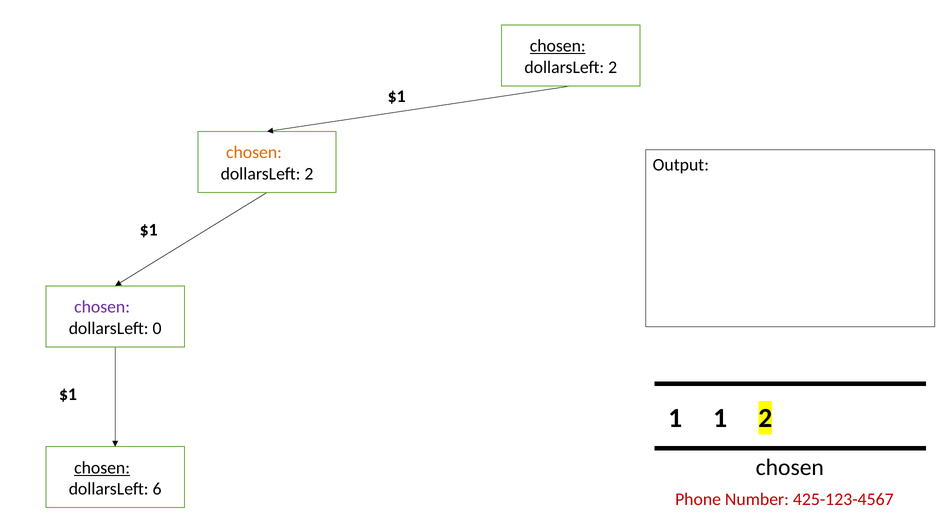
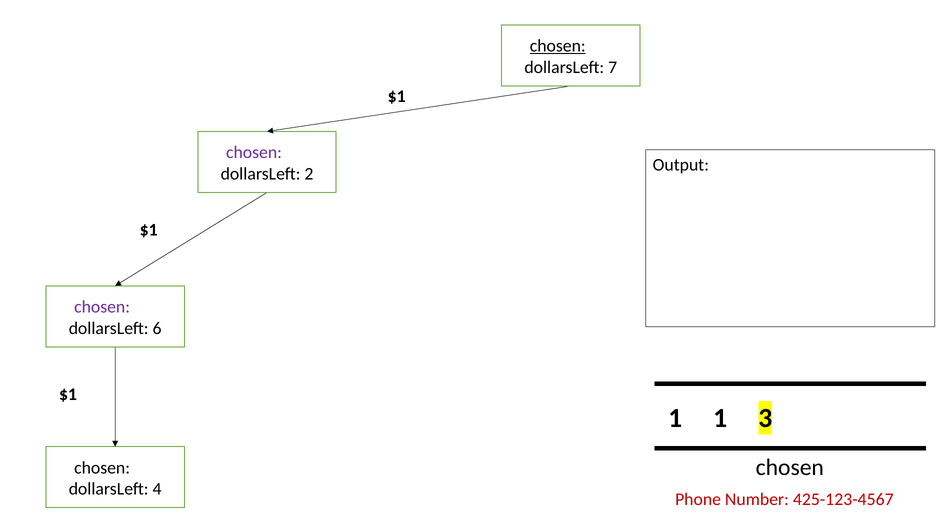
2: 2 -> 7 (613, 67)
chosen colour: orange -> purple (254, 153)
0: 0 -> 6 (157, 328)
1 2: 2 -> 3 (765, 418)
chosen underline: present -> none (102, 468)
6: 6 -> 4 (157, 489)
